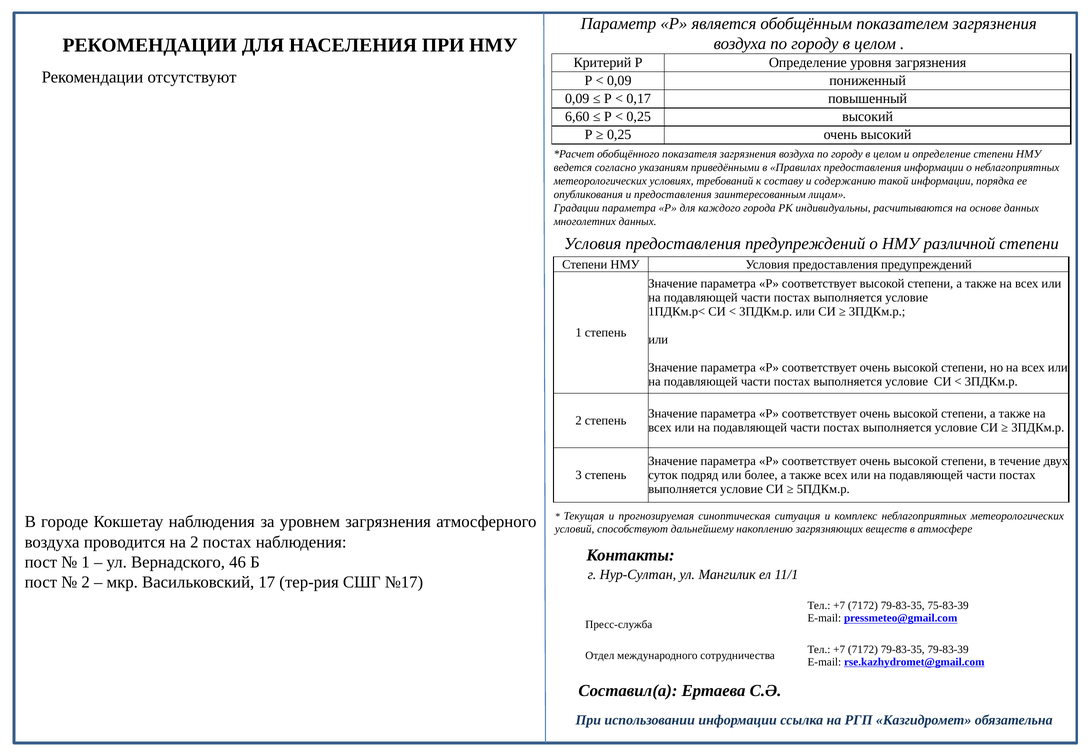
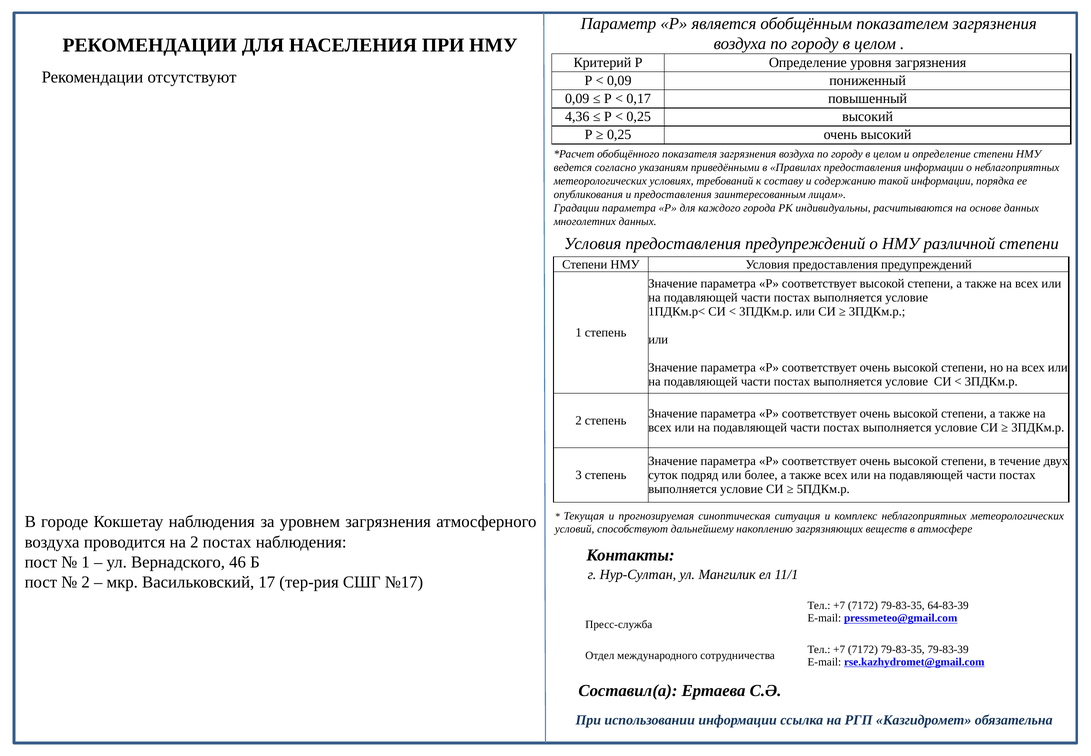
6,60: 6,60 -> 4,36 (577, 117)
75-83-39: 75-83-39 -> 64-83-39 (948, 605)
